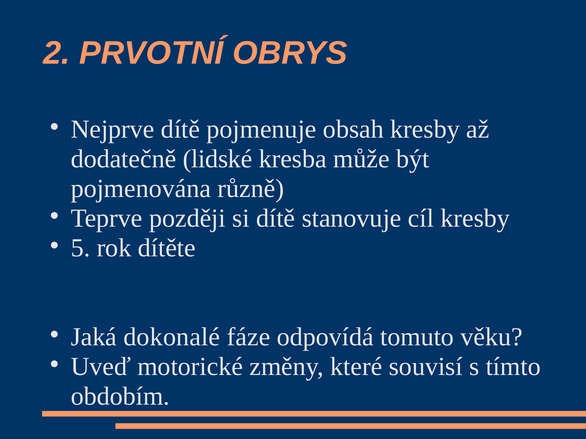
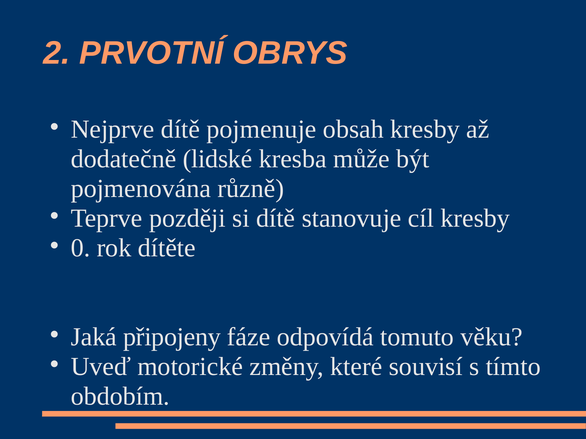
5: 5 -> 0 (80, 248)
dokonalé: dokonalé -> připojeny (172, 337)
